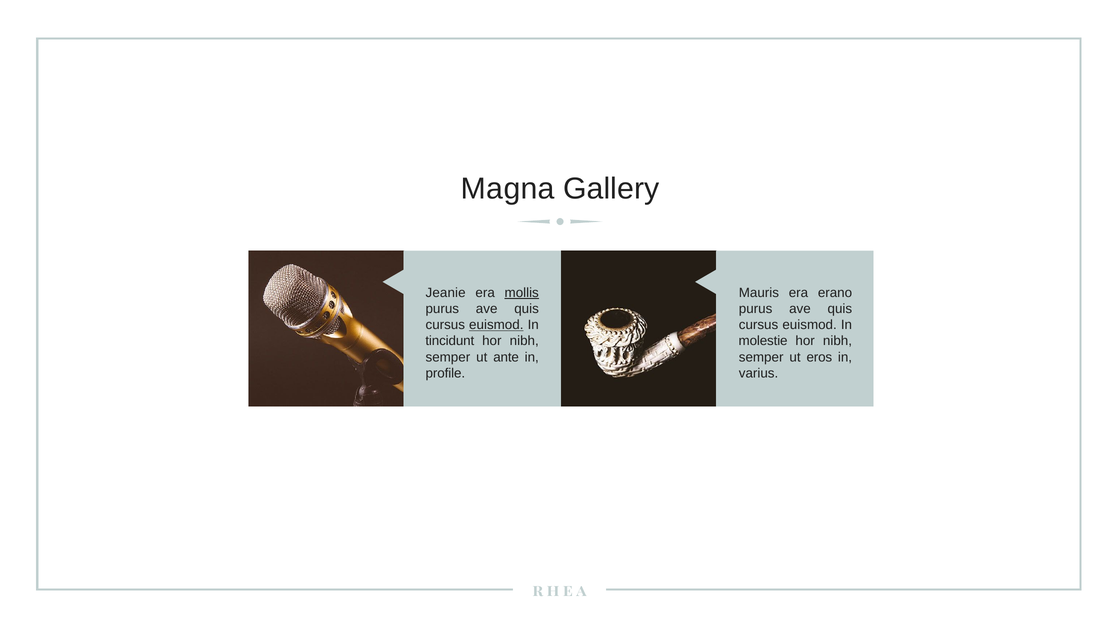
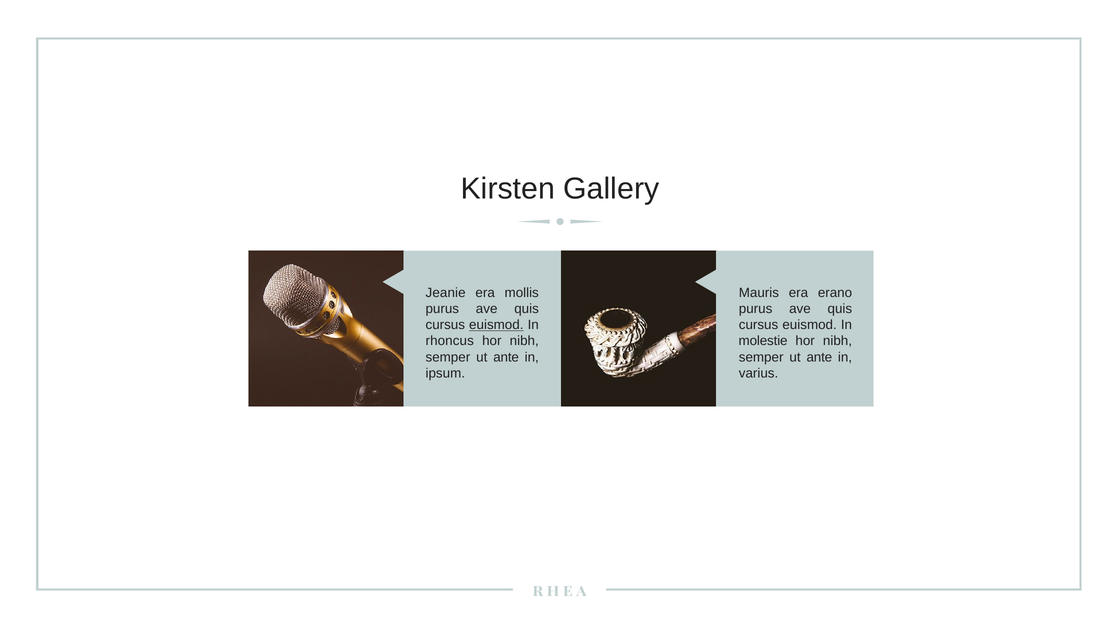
Magna: Magna -> Kirsten (508, 189)
mollis underline: present -> none (522, 293)
tincidunt: tincidunt -> rhoncus (450, 341)
eros: eros -> ante (819, 357)
profile: profile -> ipsum (445, 373)
